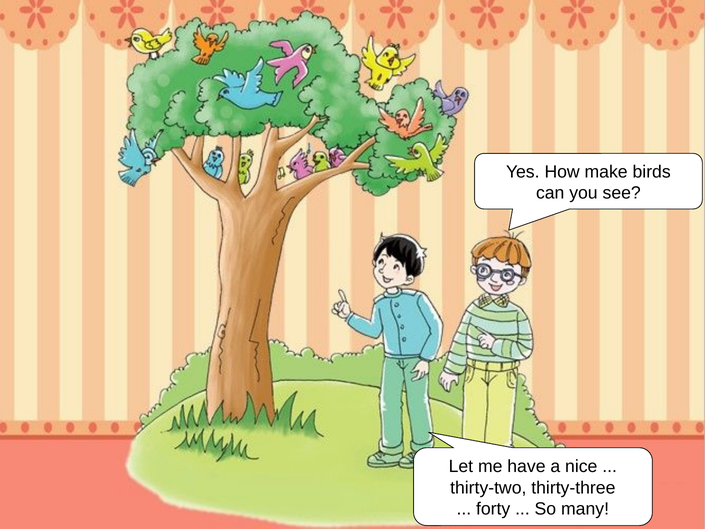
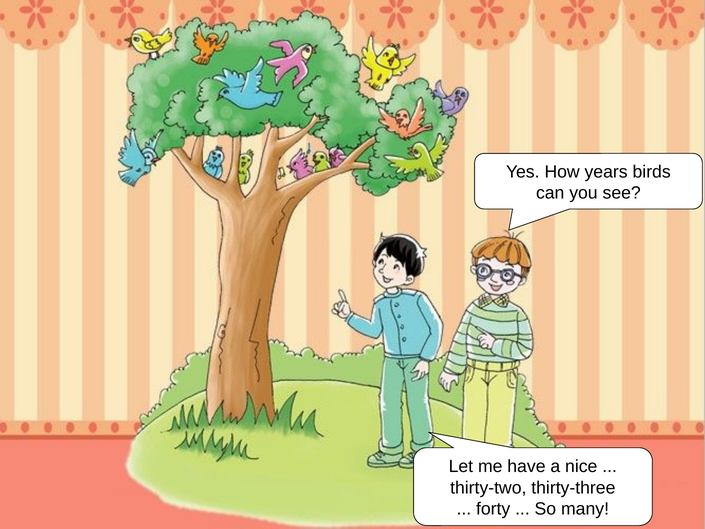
make: make -> years (606, 172)
